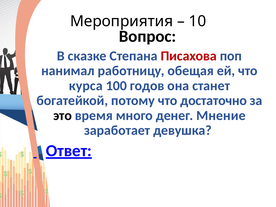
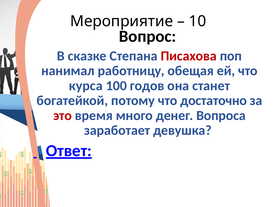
Мероприятия: Мероприятия -> Мероприятие (122, 21)
это colour: black -> red (63, 115)
Мнение: Мнение -> Вопроса (221, 115)
